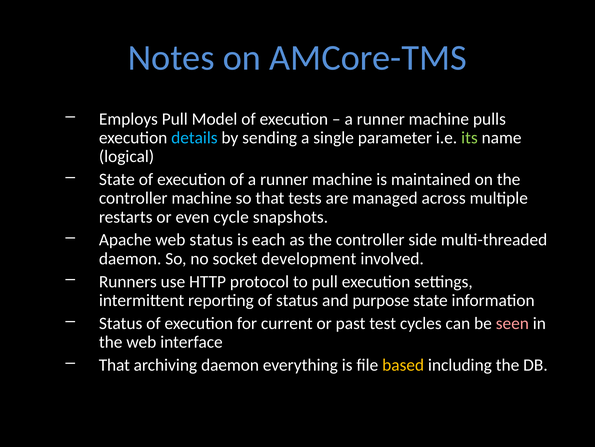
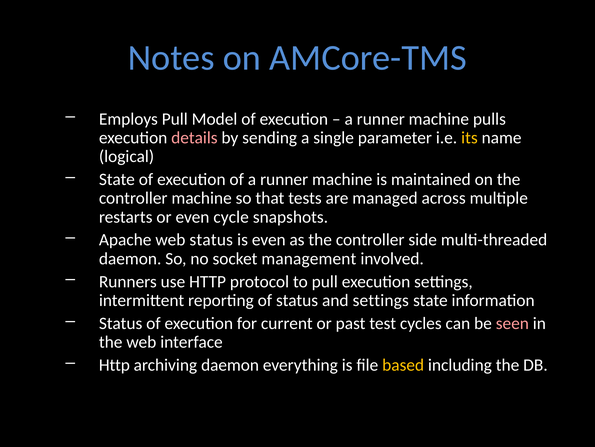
details colour: light blue -> pink (194, 137)
its colour: light green -> yellow (469, 137)
is each: each -> even (269, 240)
development: development -> management (309, 258)
and purpose: purpose -> settings (381, 300)
That: That -> Http (114, 364)
